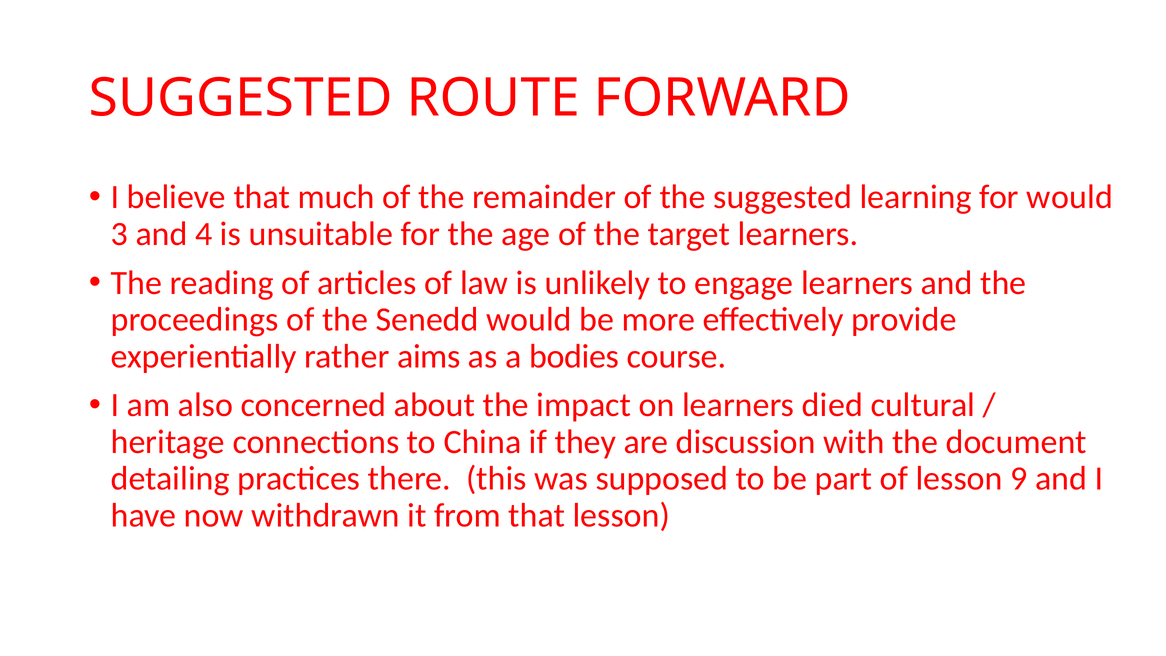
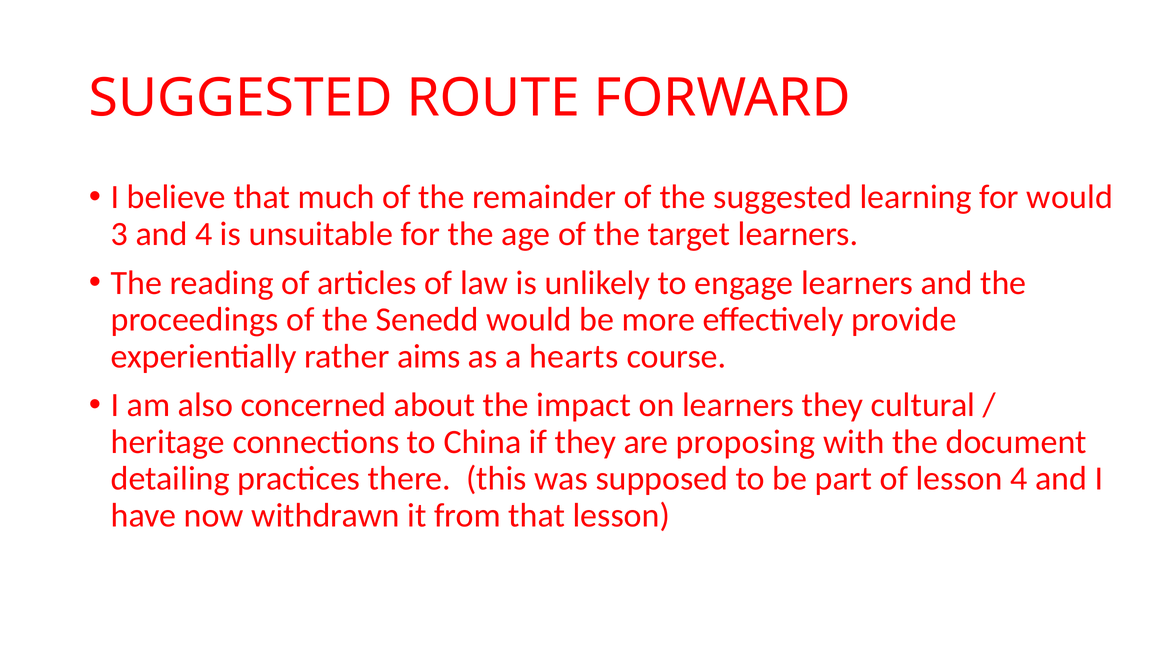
bodies: bodies -> hearts (574, 356)
learners died: died -> they (833, 405)
discussion: discussion -> proposing (746, 442)
lesson 9: 9 -> 4 (1019, 479)
